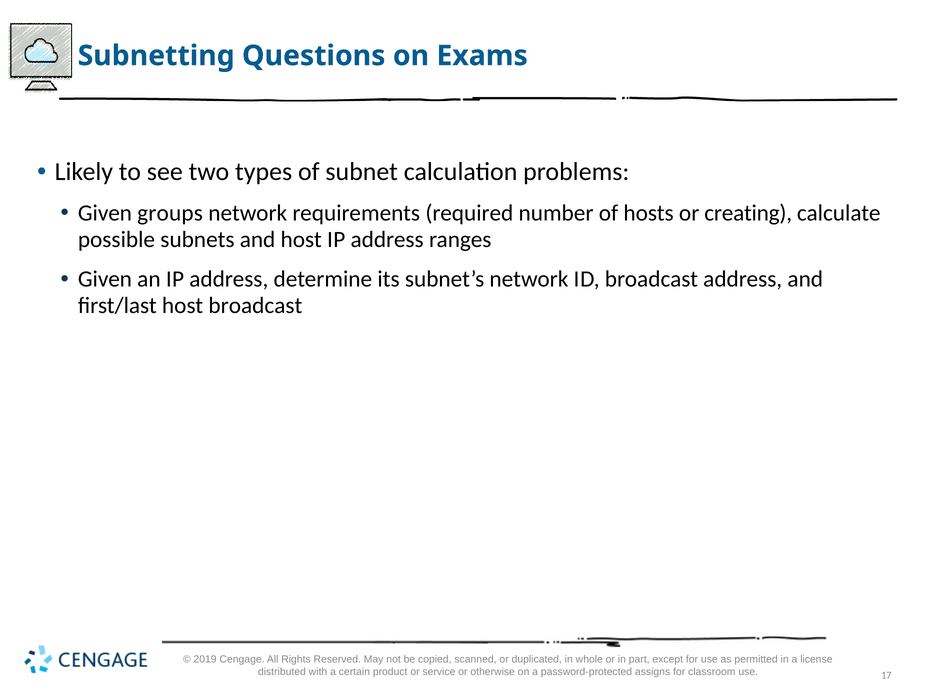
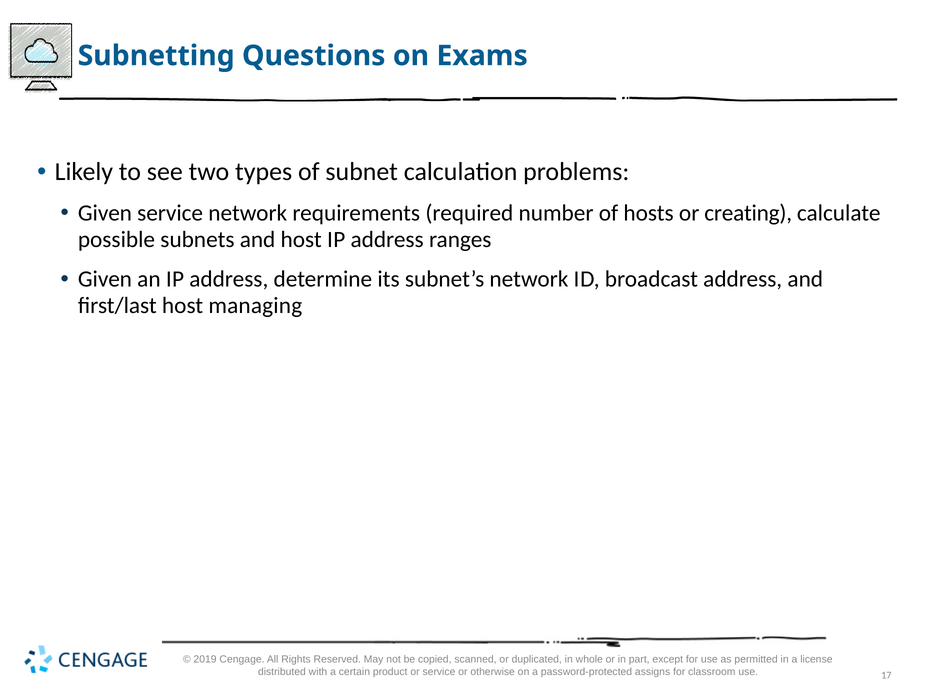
Given groups: groups -> service (170, 213)
host broadcast: broadcast -> managing (255, 306)
